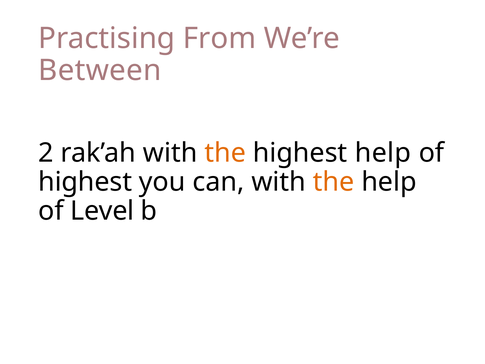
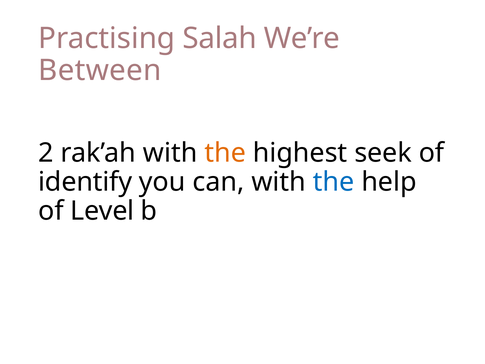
From: From -> Salah (220, 38)
highest help: help -> seek (383, 153)
highest: highest -> identify (85, 182)
the colour: orange -> blue (334, 182)
